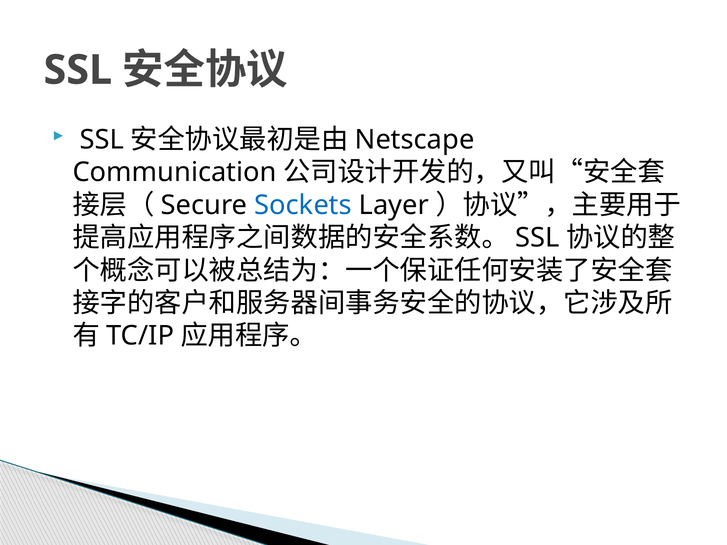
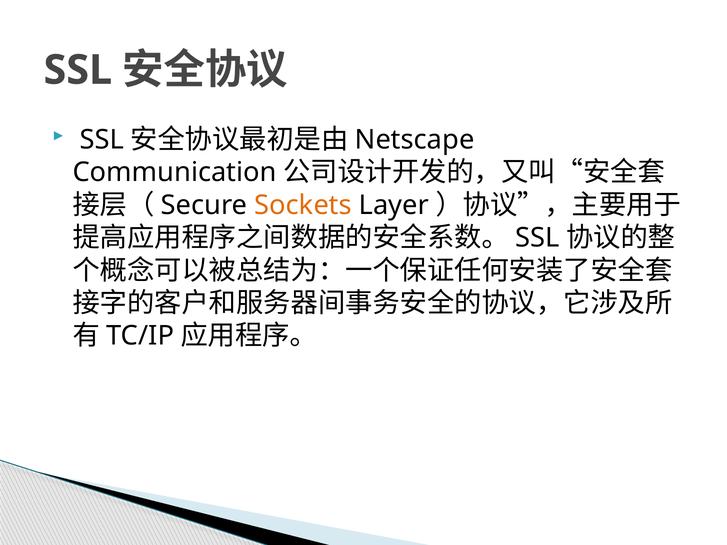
Sockets colour: blue -> orange (303, 205)
